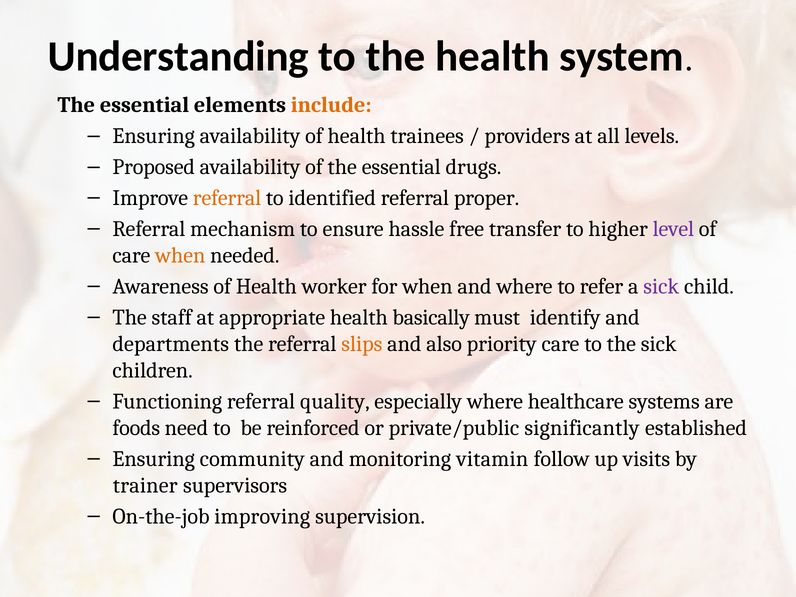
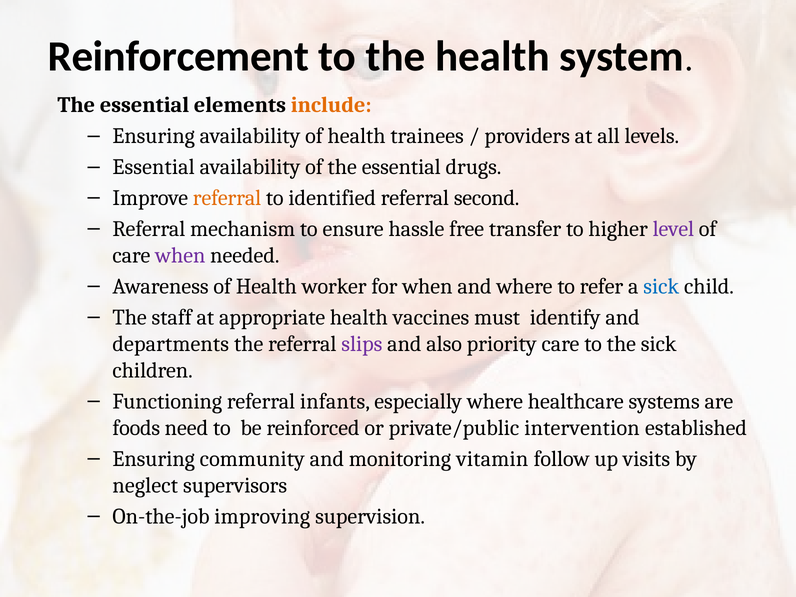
Understanding: Understanding -> Reinforcement (178, 57)
Proposed: Proposed -> Essential (154, 167)
proper: proper -> second (487, 198)
when colour: orange -> purple (180, 255)
sick colour: purple -> blue (661, 286)
basically: basically -> vaccines (431, 317)
slips colour: orange -> purple (362, 344)
quality: quality -> infants (335, 401)
significantly: significantly -> intervention (582, 428)
trainer: trainer -> neglect (145, 485)
